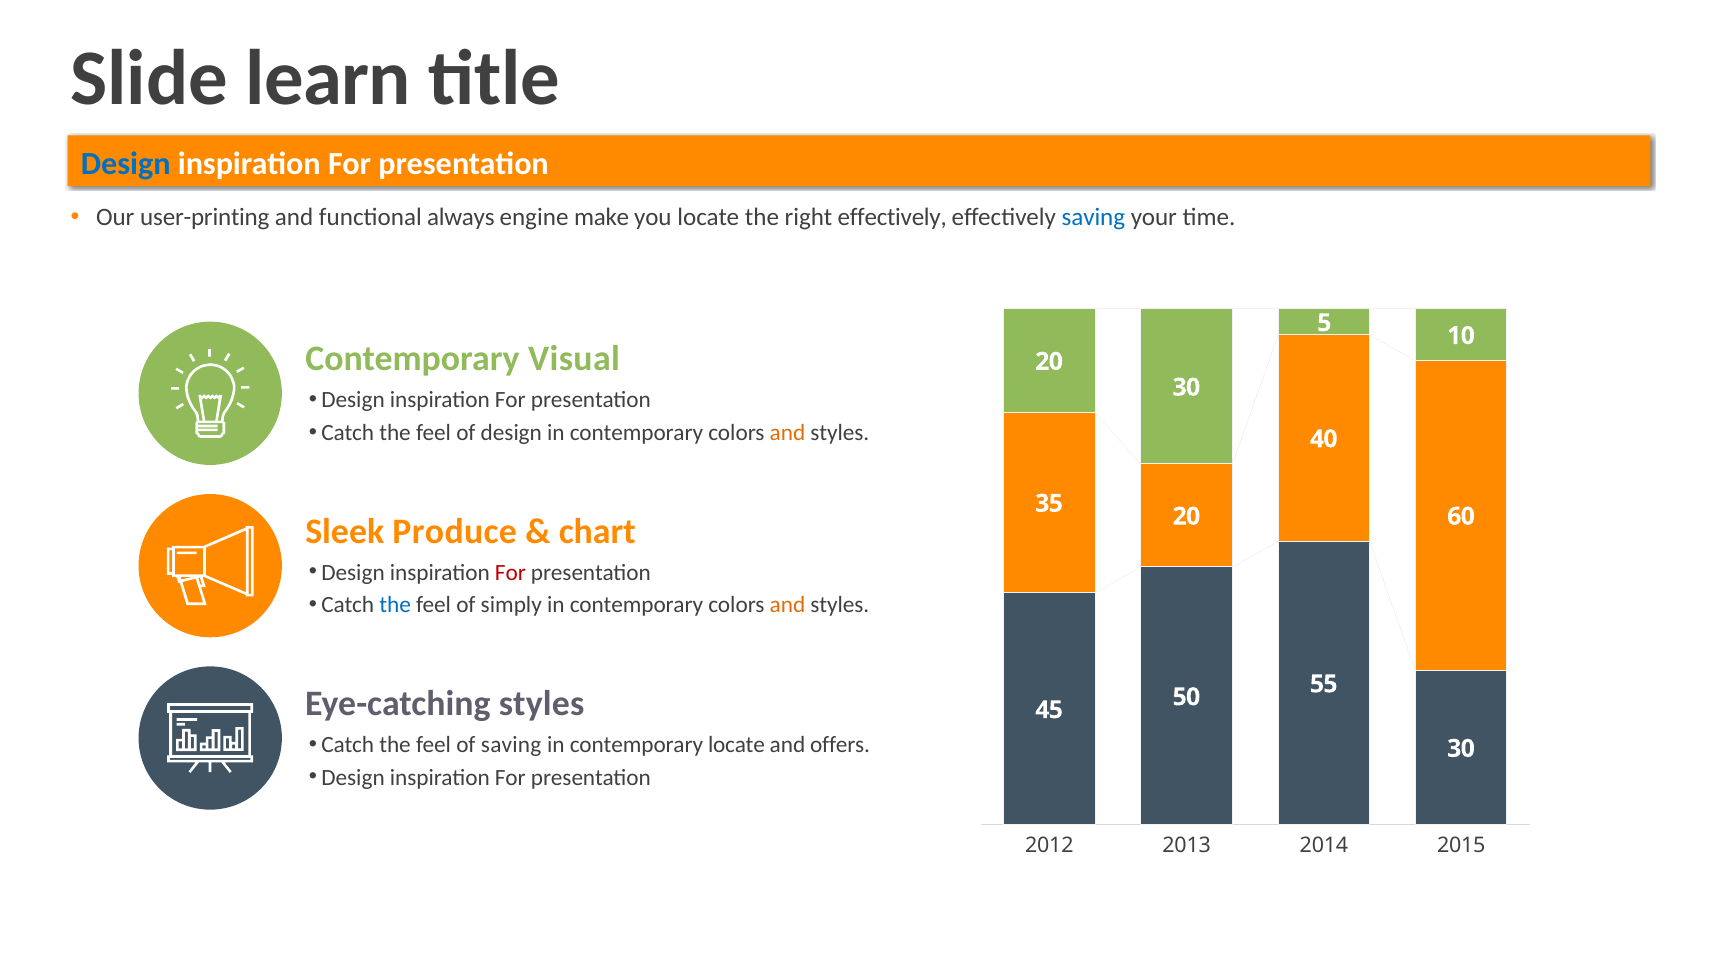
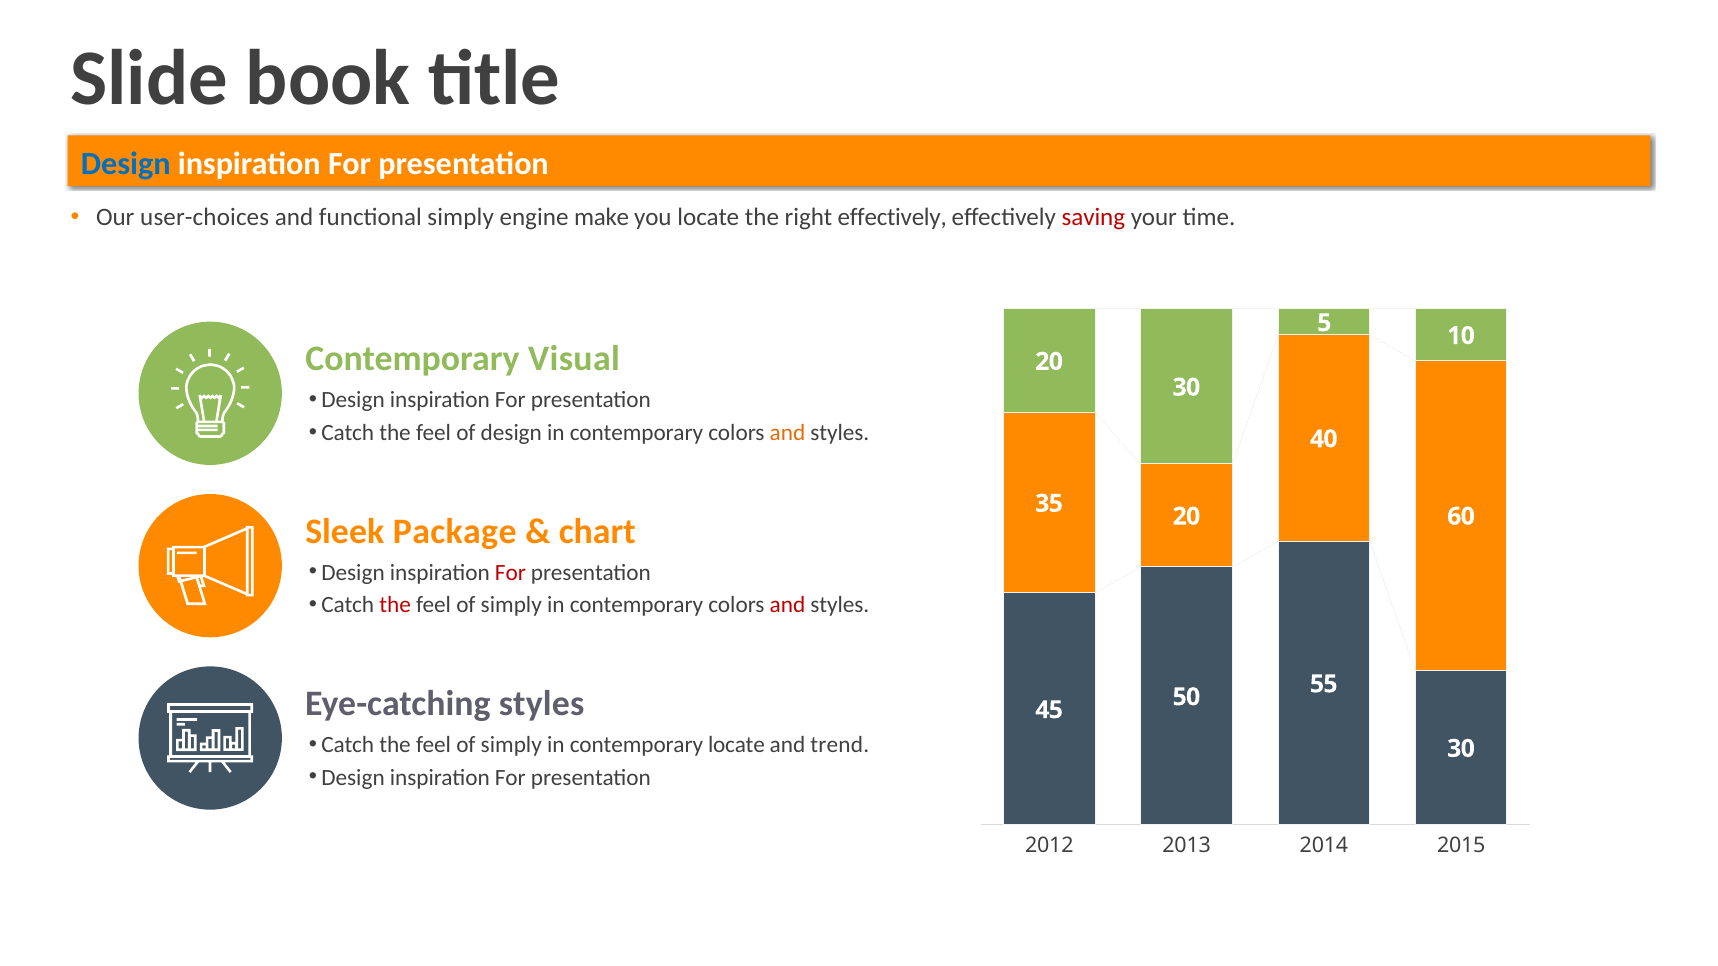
learn: learn -> book (328, 79)
user-printing: user-printing -> user-choices (205, 217)
functional always: always -> simply (461, 217)
saving colour: blue -> red (1093, 217)
Produce: Produce -> Package (455, 532)
the colour: blue -> red (395, 605)
and colour: orange -> red (787, 605)
saving: saving -> simply (511, 745)
offers: offers -> trend (840, 745)
